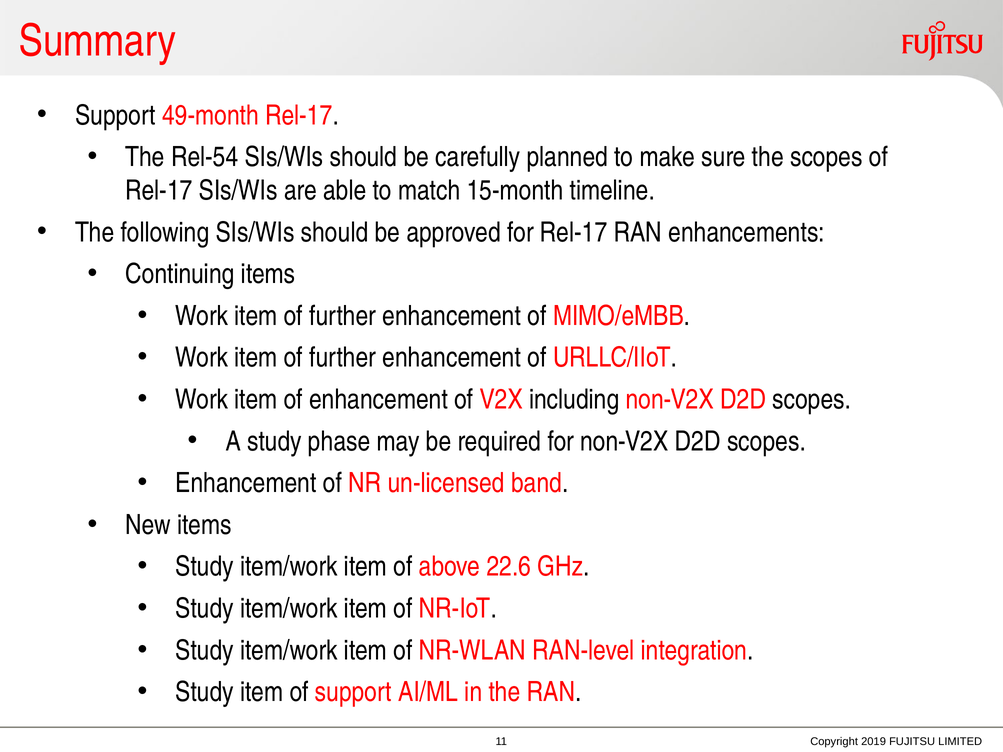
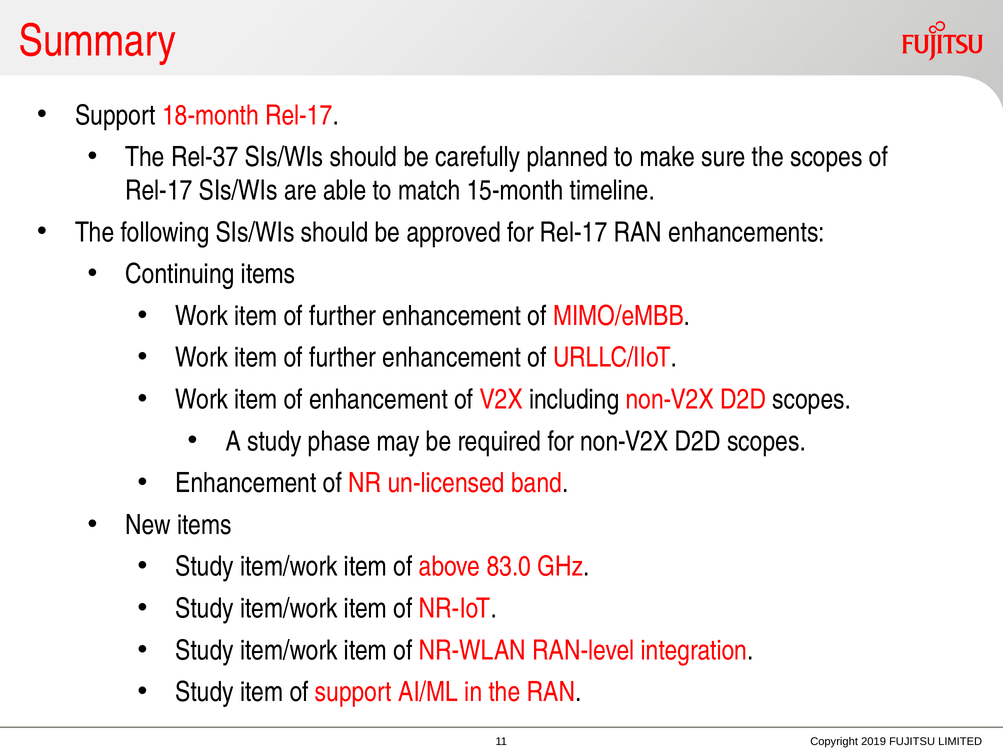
49-month: 49-month -> 18-month (211, 115)
Rel-54: Rel-54 -> Rel-37 (205, 157)
22.6: 22.6 -> 83.0 (509, 567)
